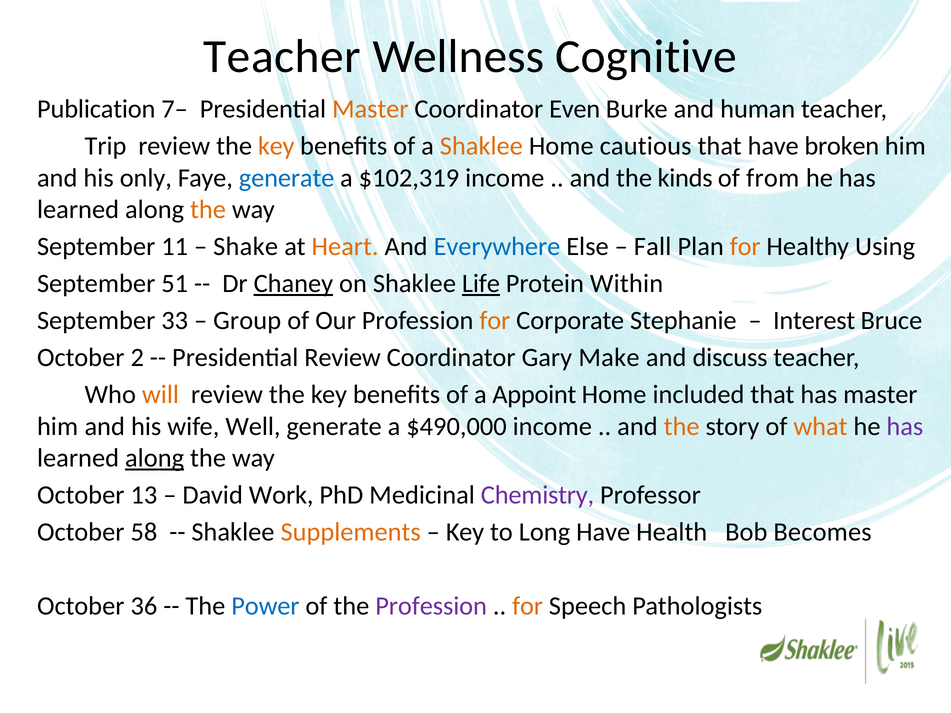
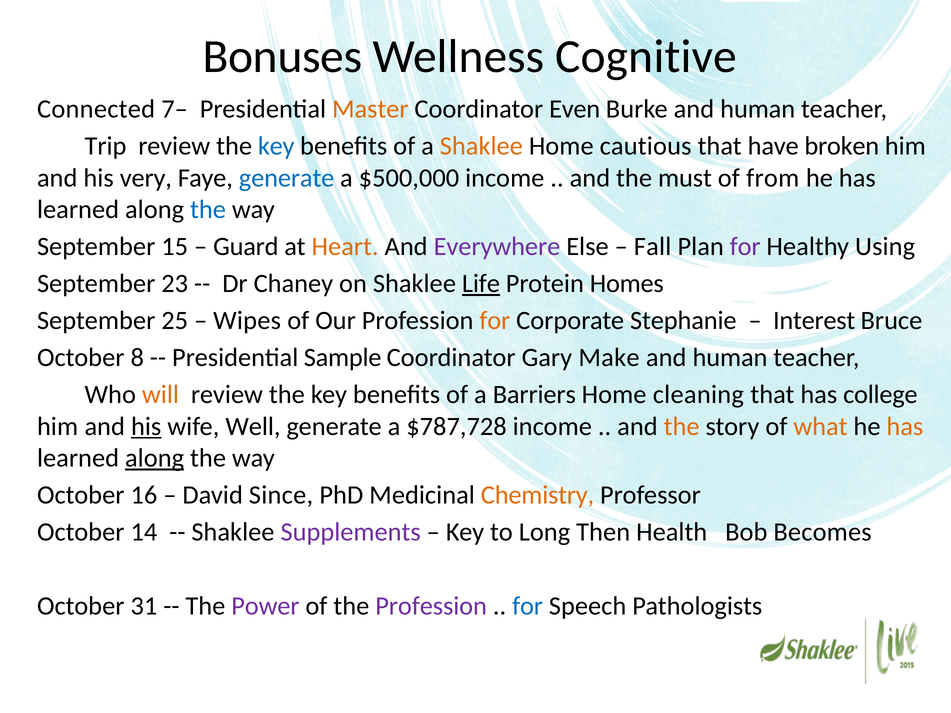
Teacher: Teacher -> Bonuses (283, 56)
Publication: Publication -> Connected (96, 109)
key colour: orange -> blue (276, 146)
only: only -> very (146, 178)
$102,319: $102,319 -> $500,000 (409, 178)
kinds: kinds -> must (685, 178)
the colour: orange -> blue (208, 210)
11: 11 -> 15 (175, 247)
Shake: Shake -> Guard (246, 247)
Everywhere colour: blue -> purple (497, 247)
for colour: orange -> purple (745, 247)
51: 51 -> 23 (175, 284)
Chaney underline: present -> none (293, 284)
Within: Within -> Homes (627, 284)
33: 33 -> 25 (175, 321)
Group: Group -> Wipes (247, 321)
2: 2 -> 8 (137, 358)
Presidential Review: Review -> Sample (343, 358)
discuss: discuss -> human (730, 358)
Appoint: Appoint -> Barriers (534, 395)
included: included -> cleaning (698, 395)
has master: master -> college (880, 395)
his underline: none -> present (146, 427)
$490,000: $490,000 -> $787,728 (456, 427)
has colour: purple -> orange (905, 427)
13: 13 -> 16 (144, 495)
Work: Work -> Since (281, 495)
Chemistry colour: purple -> orange (538, 495)
58: 58 -> 14 (144, 532)
Supplements colour: orange -> purple (351, 532)
Long Have: Have -> Then (603, 532)
36: 36 -> 31 (144, 606)
Power colour: blue -> purple (265, 606)
for colour: orange -> blue (528, 606)
